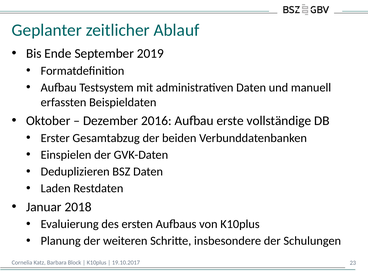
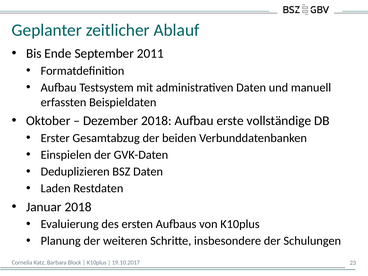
2019: 2019 -> 2011 (150, 54)
Dezember 2016: 2016 -> 2018 (156, 121)
